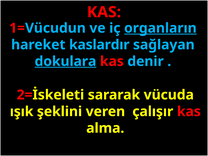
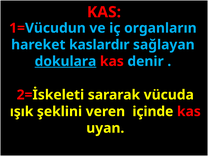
organların underline: present -> none (160, 28)
çalışır: çalışır -> içinde (153, 112)
alma: alma -> uyan (105, 128)
